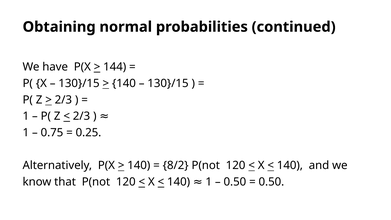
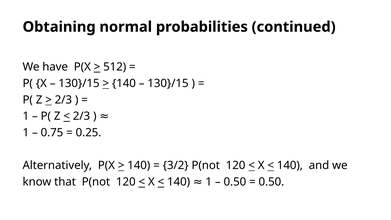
144: 144 -> 512 (115, 67)
8/2: 8/2 -> 3/2 (176, 165)
